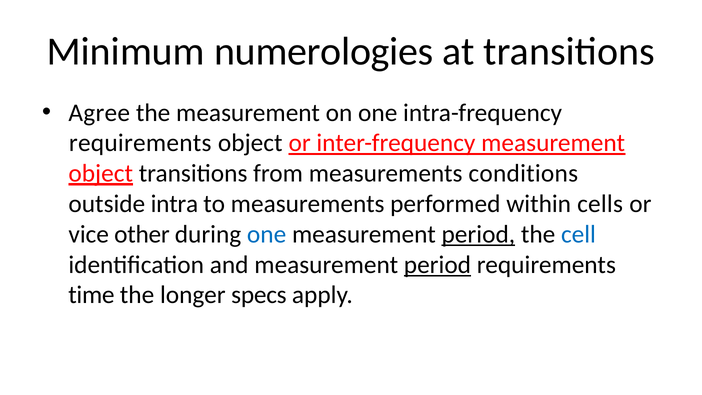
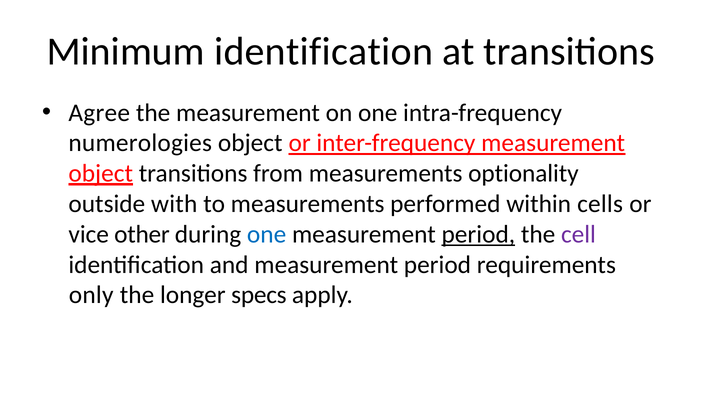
Minimum numerologies: numerologies -> identification (324, 51)
requirements: requirements -> numerologies (140, 143)
conditions: conditions -> optionality (523, 173)
intra: intra -> with (174, 204)
cell colour: blue -> purple (578, 234)
period underline: present -> none (437, 265)
time: time -> only (91, 295)
